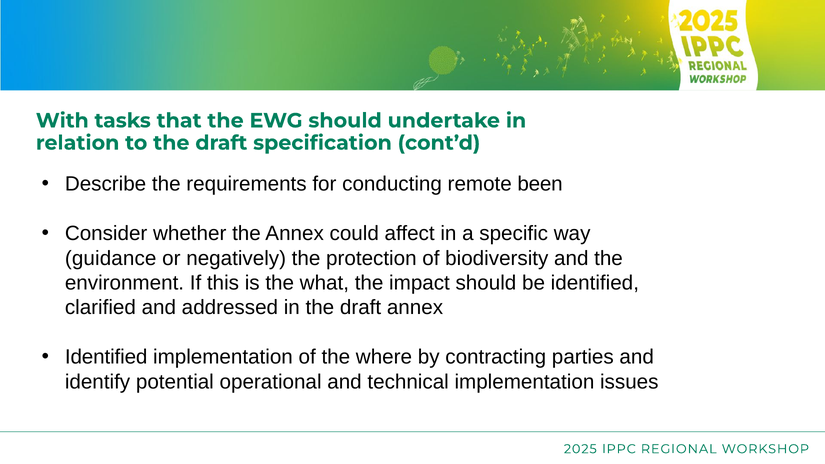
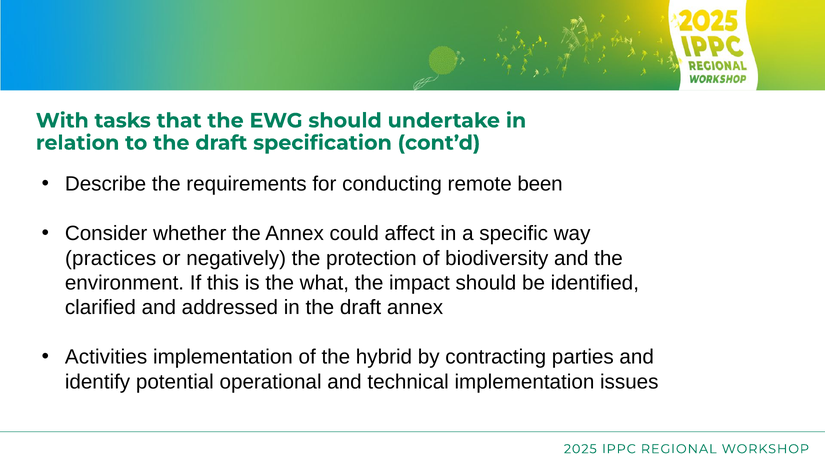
guidance: guidance -> practices (111, 258)
Identified: Identified -> Activities (106, 357)
where: where -> hybrid (384, 357)
